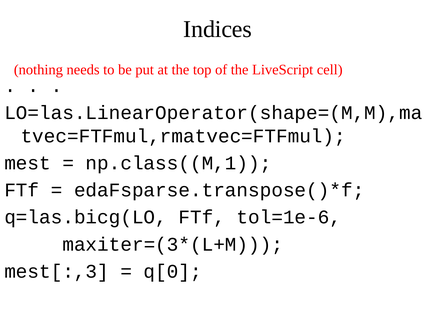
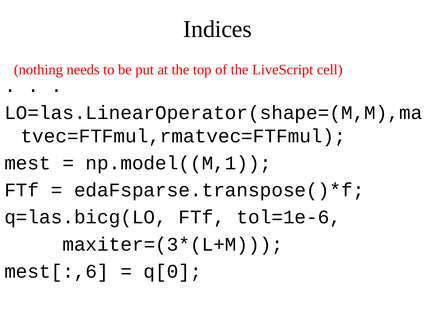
np.class((M,1: np.class((M,1 -> np.model((M,1 (178, 163)
mest[:,3: mest[:,3 -> mest[:,6 (57, 272)
